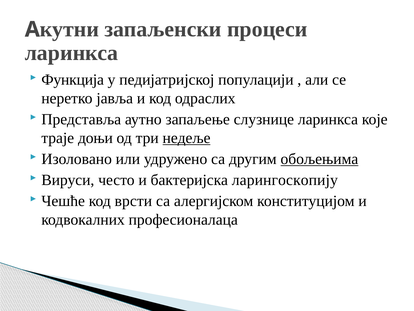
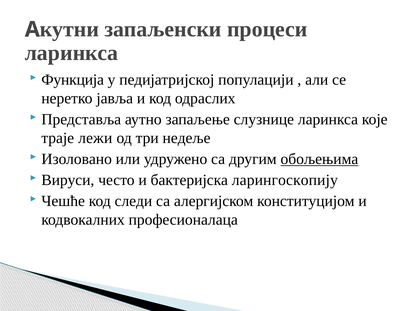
доњи: доњи -> лежи (95, 138)
недеље underline: present -> none (187, 138)
врсти: врсти -> следи (133, 201)
